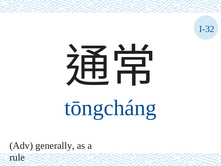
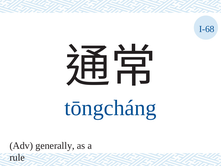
I-32: I-32 -> I-68 (207, 29)
